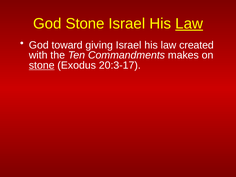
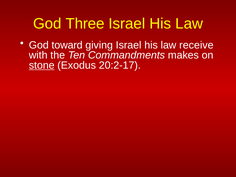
God Stone: Stone -> Three (85, 24)
Law underline: present -> none (189, 24)
created: created -> receive (196, 45)
20:3-17: 20:3-17 -> 20:2-17 (120, 65)
